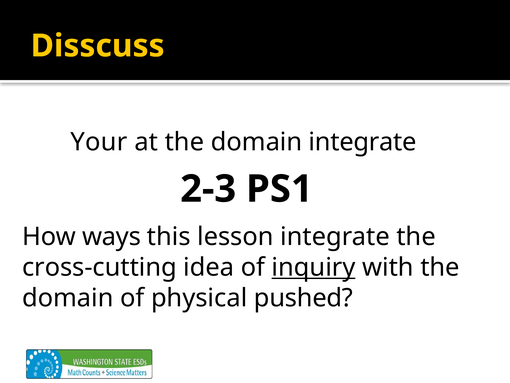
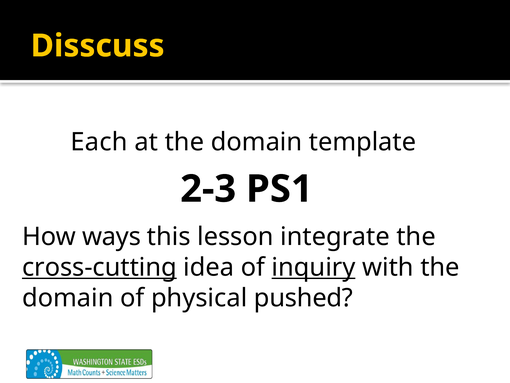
Your: Your -> Each (99, 142)
domain integrate: integrate -> template (362, 142)
cross-cutting underline: none -> present (99, 267)
